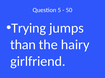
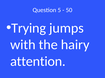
than: than -> with (23, 45)
girlfriend: girlfriend -> attention (38, 62)
